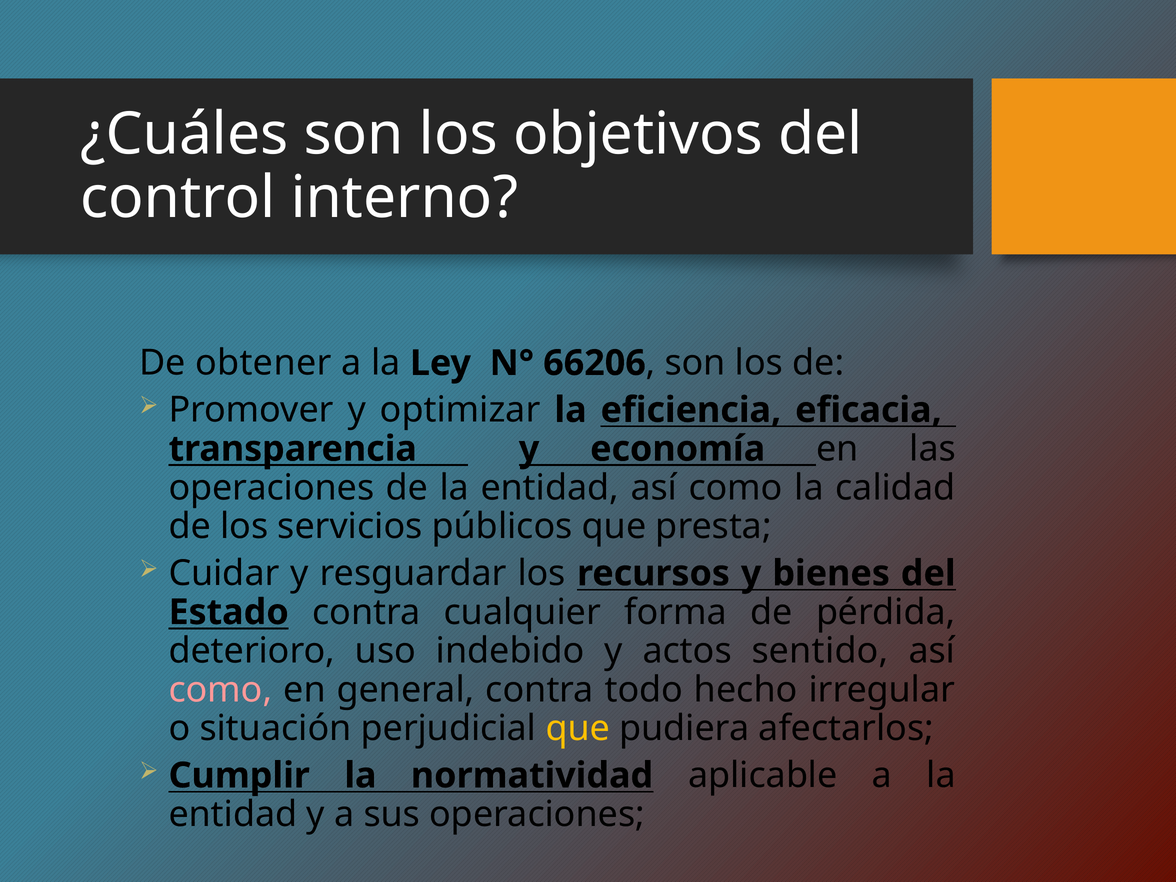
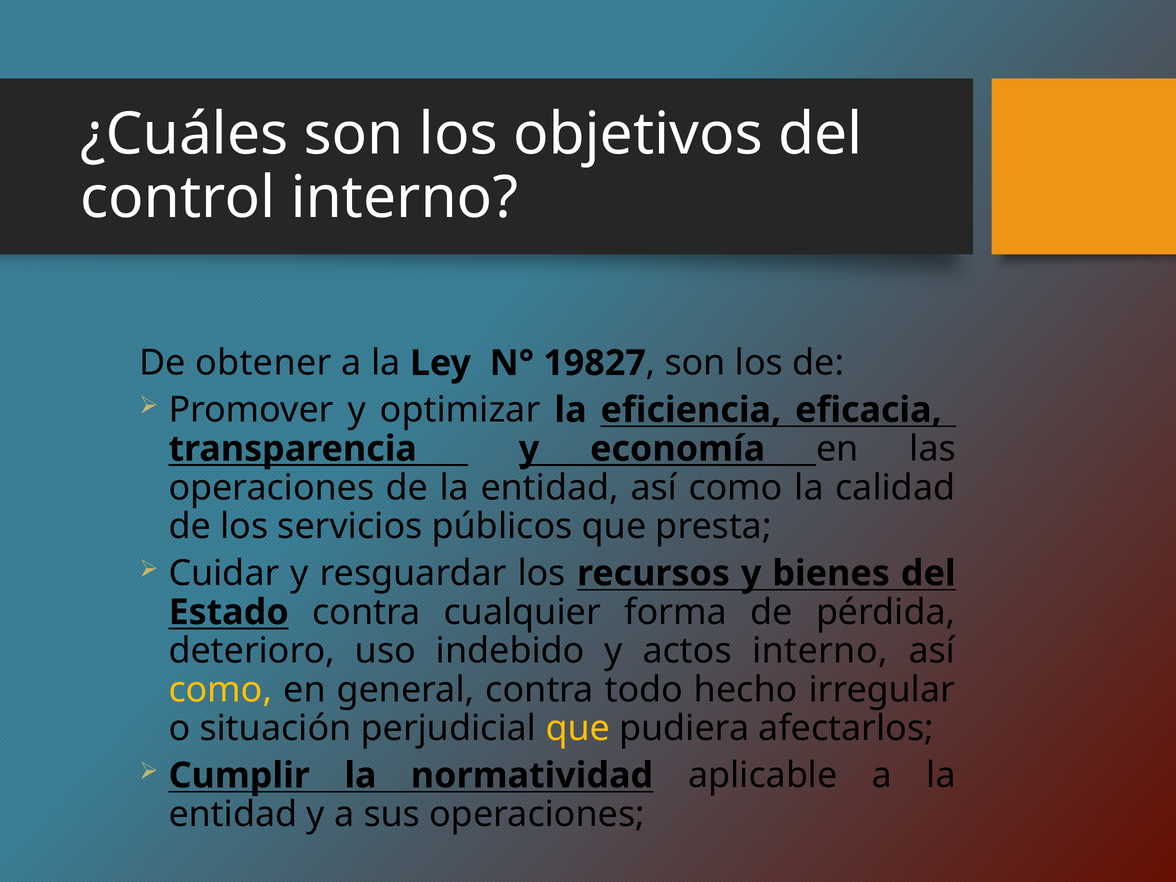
66206: 66206 -> 19827 (595, 363)
actos sentido: sentido -> interno (820, 651)
como colour: pink -> yellow (220, 690)
